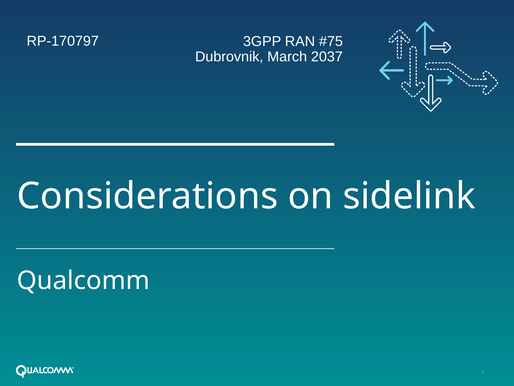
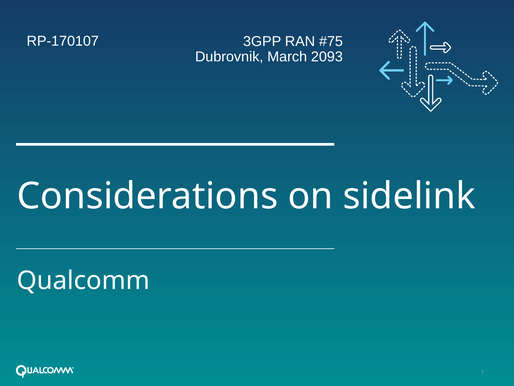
RP-170797: RP-170797 -> RP-170107 (63, 41)
2037: 2037 -> 2093 (327, 57)
